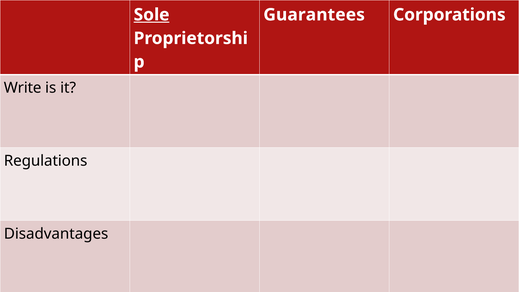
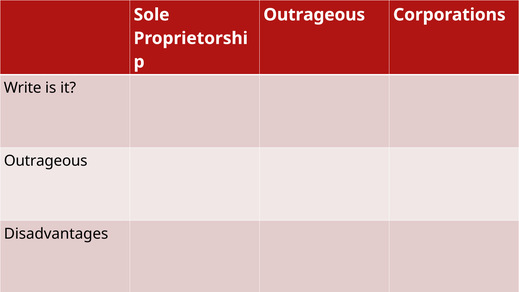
Sole underline: present -> none (152, 15)
Guarantees: Guarantees -> Outrageous (314, 15)
Regulations: Regulations -> Outrageous (46, 161)
